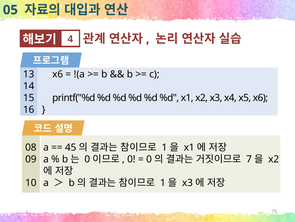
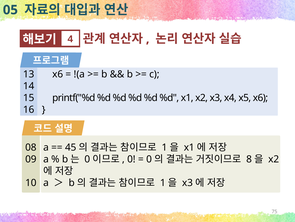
7: 7 -> 8 (249, 159)
